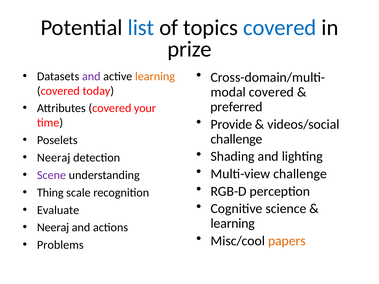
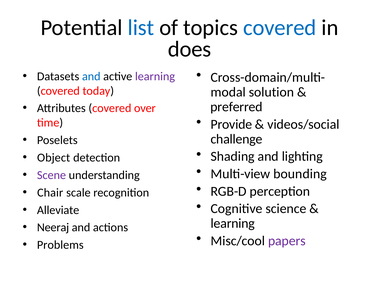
prize: prize -> does (190, 49)
and colour: purple -> blue (91, 76)
learning colour: orange -> purple (155, 76)
covered: covered -> solution (271, 92)
your: your -> over (145, 108)
Neeraj: Neeraj -> Object (54, 158)
Multi-view challenge: challenge -> bounding (300, 174)
Thing: Thing -> Chair (50, 193)
Evaluate: Evaluate -> Alleviate (58, 210)
papers colour: orange -> purple (287, 241)
